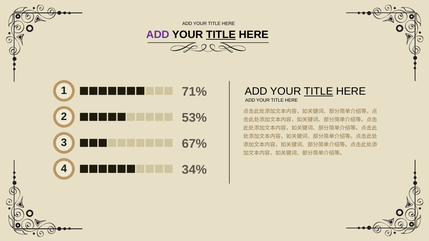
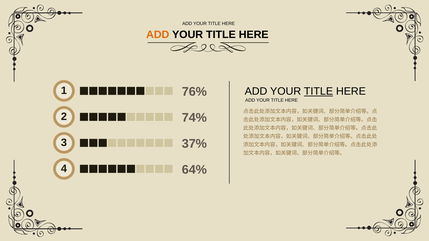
ADD colour: purple -> orange (158, 35)
TITLE underline: present -> none (221, 35)
71%: 71% -> 76% (194, 92)
53%: 53% -> 74% (194, 118)
67%: 67% -> 37% (194, 144)
34%: 34% -> 64% (194, 170)
